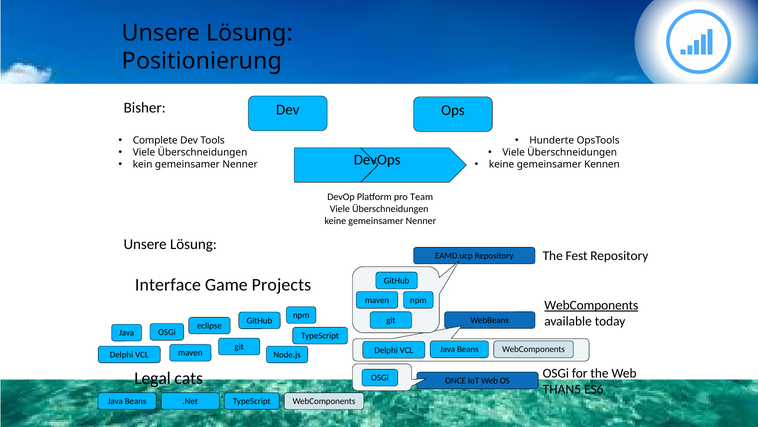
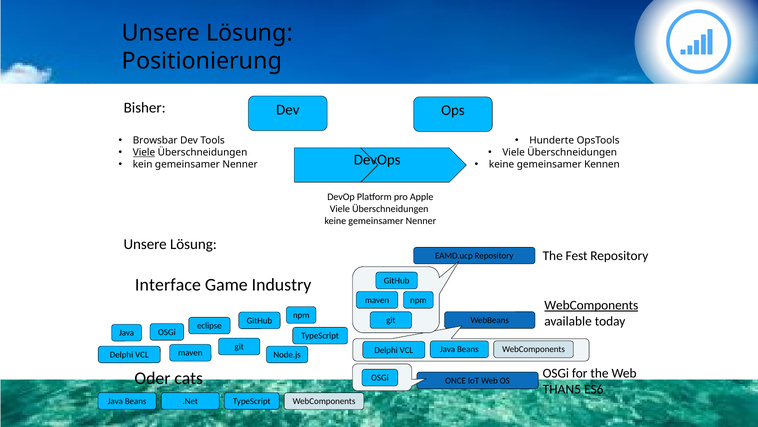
Complete: Complete -> Browsbar (155, 140)
Viele underline: none -> present (144, 152)
Team: Team -> Apple (422, 197)
Projects: Projects -> Industry (282, 284)
Legal: Legal -> Oder (152, 378)
